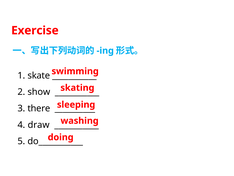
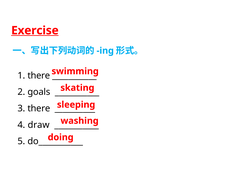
Exercise underline: none -> present (35, 30)
1 skate: skate -> there (39, 75)
show: show -> goals (39, 92)
